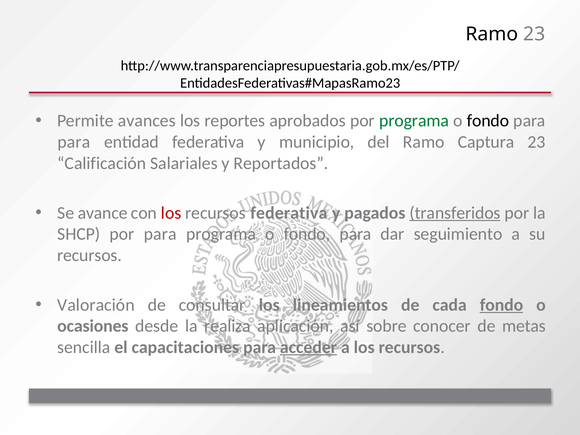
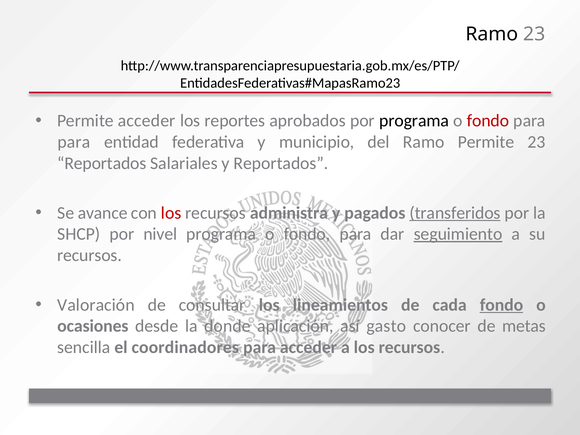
Permite avances: avances -> acceder (147, 121)
programa colour: green -> black (414, 121)
fondo colour: black -> red (488, 121)
Ramo Captura: Captura -> Permite (486, 142)
Calificación: Calificación -> Reportados (102, 163)
recursos federativa: federativa -> administra (289, 213)
por para: para -> nivel (160, 234)
seguimiento underline: none -> present (458, 234)
realiza: realiza -> donde (227, 326)
sobre: sobre -> gasto (386, 326)
capacitaciones: capacitaciones -> coordinadores (185, 347)
acceder underline: present -> none (308, 347)
